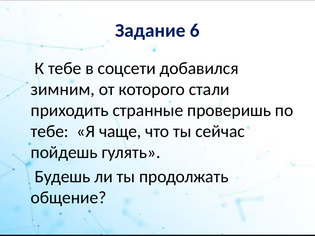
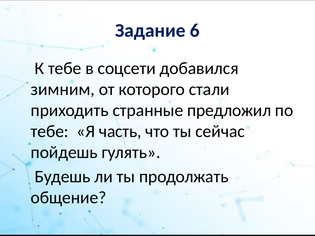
проверишь: проверишь -> предложил (229, 110)
чаще: чаще -> часть (120, 131)
